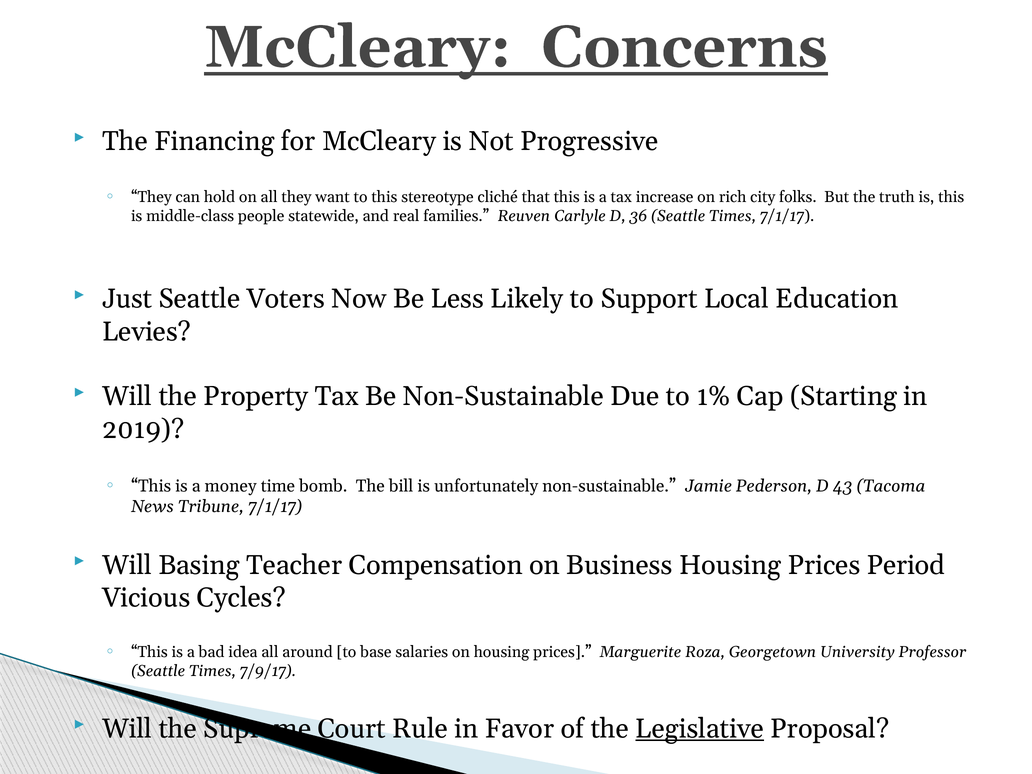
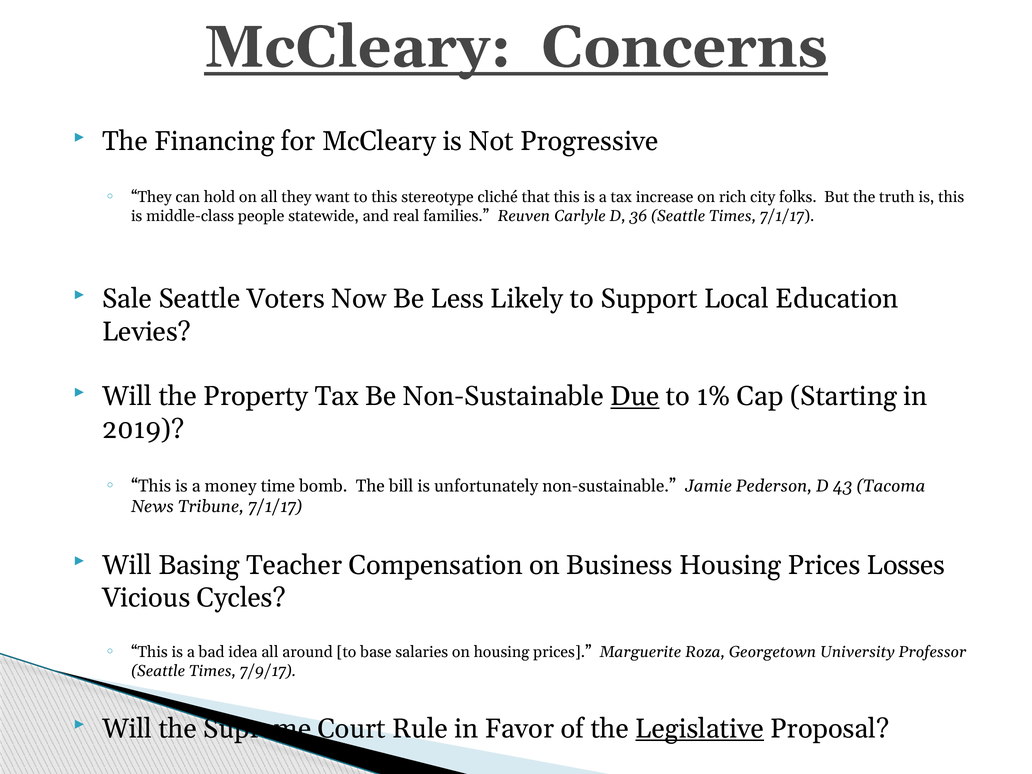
Just: Just -> Sale (127, 299)
Due underline: none -> present (635, 396)
Period: Period -> Losses (906, 565)
